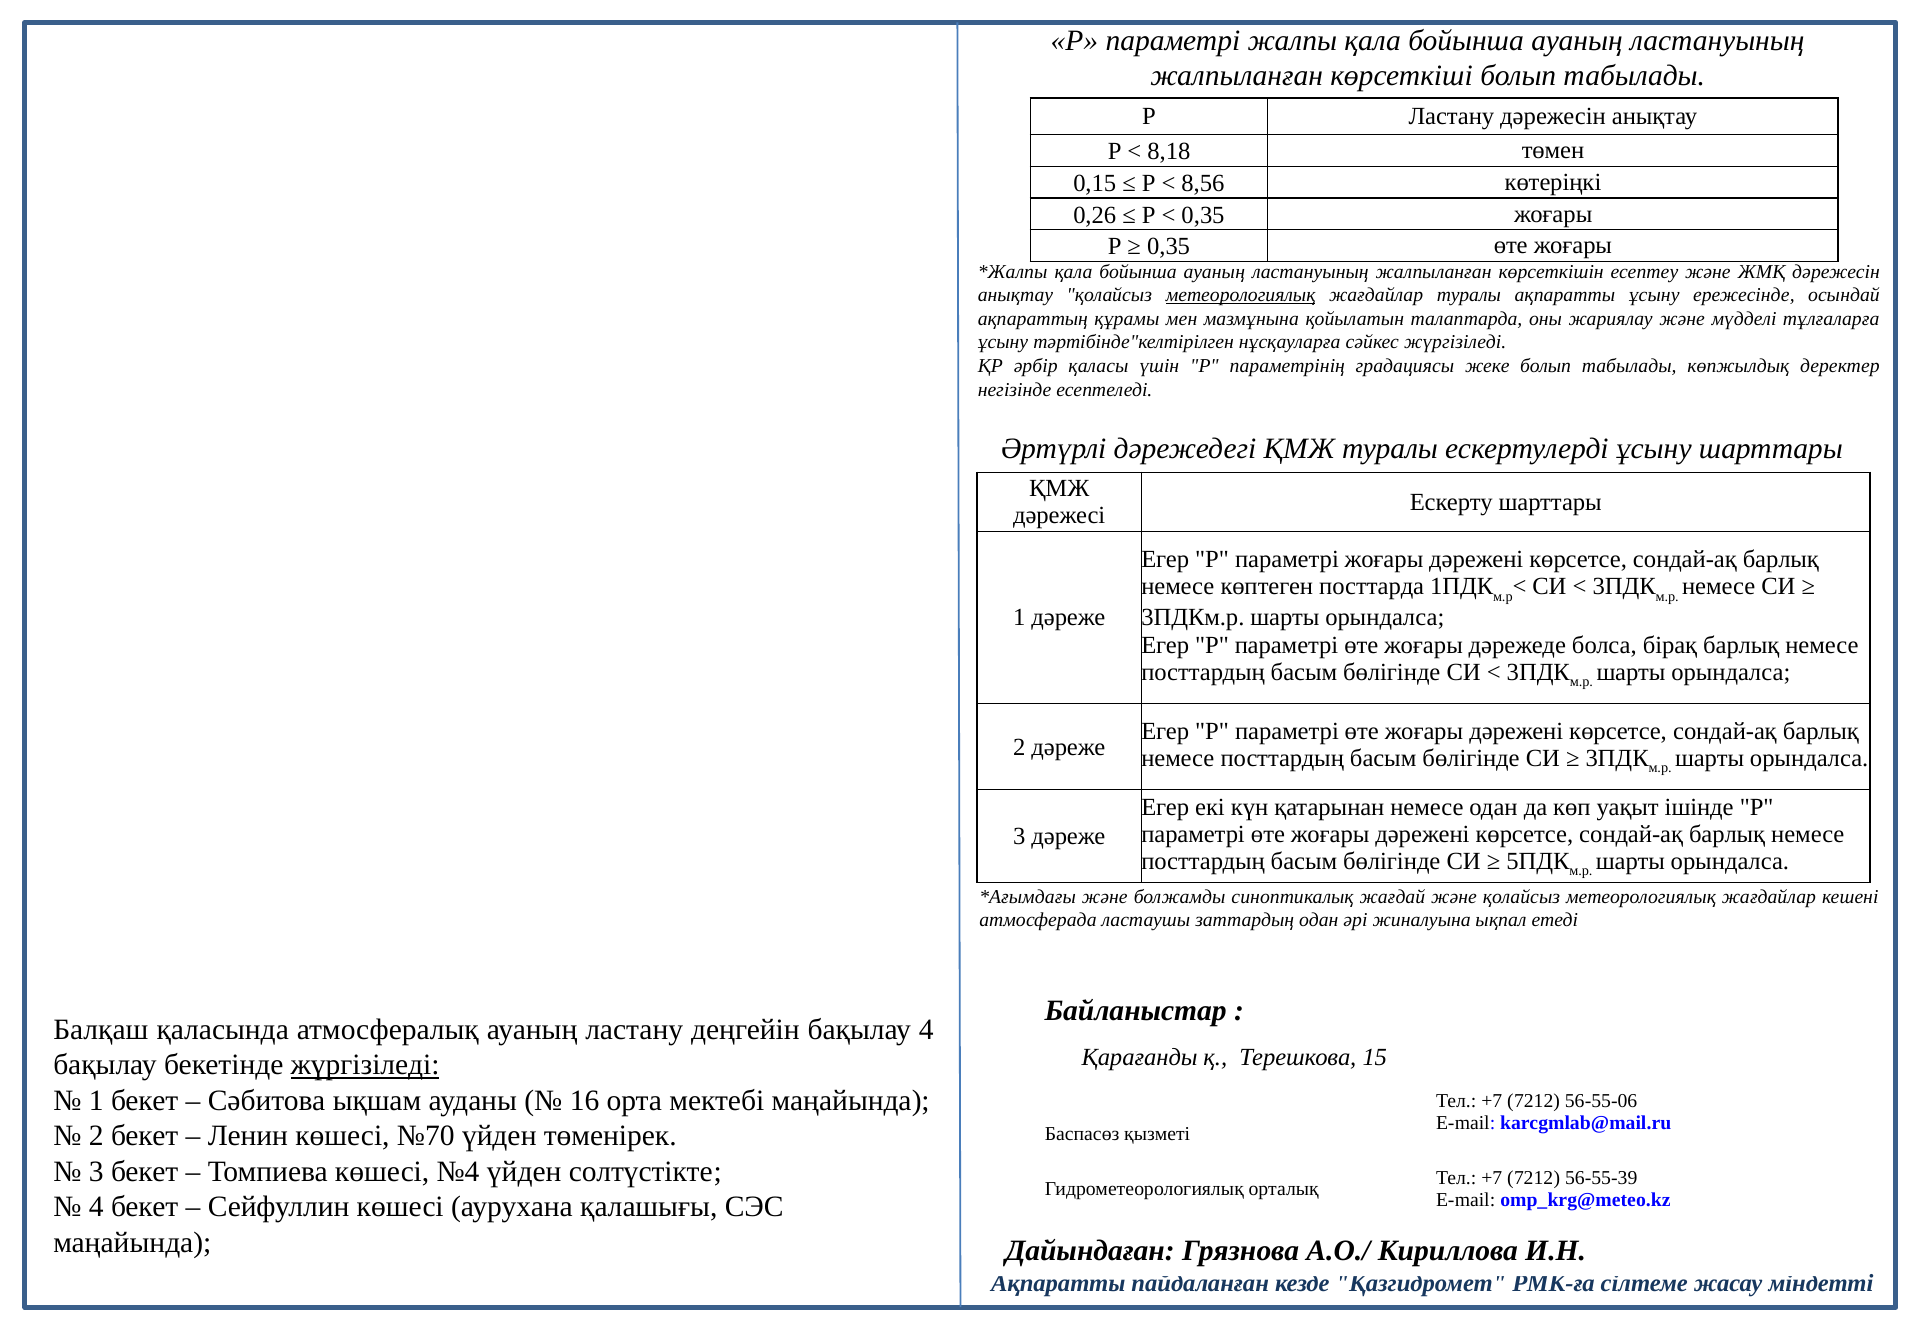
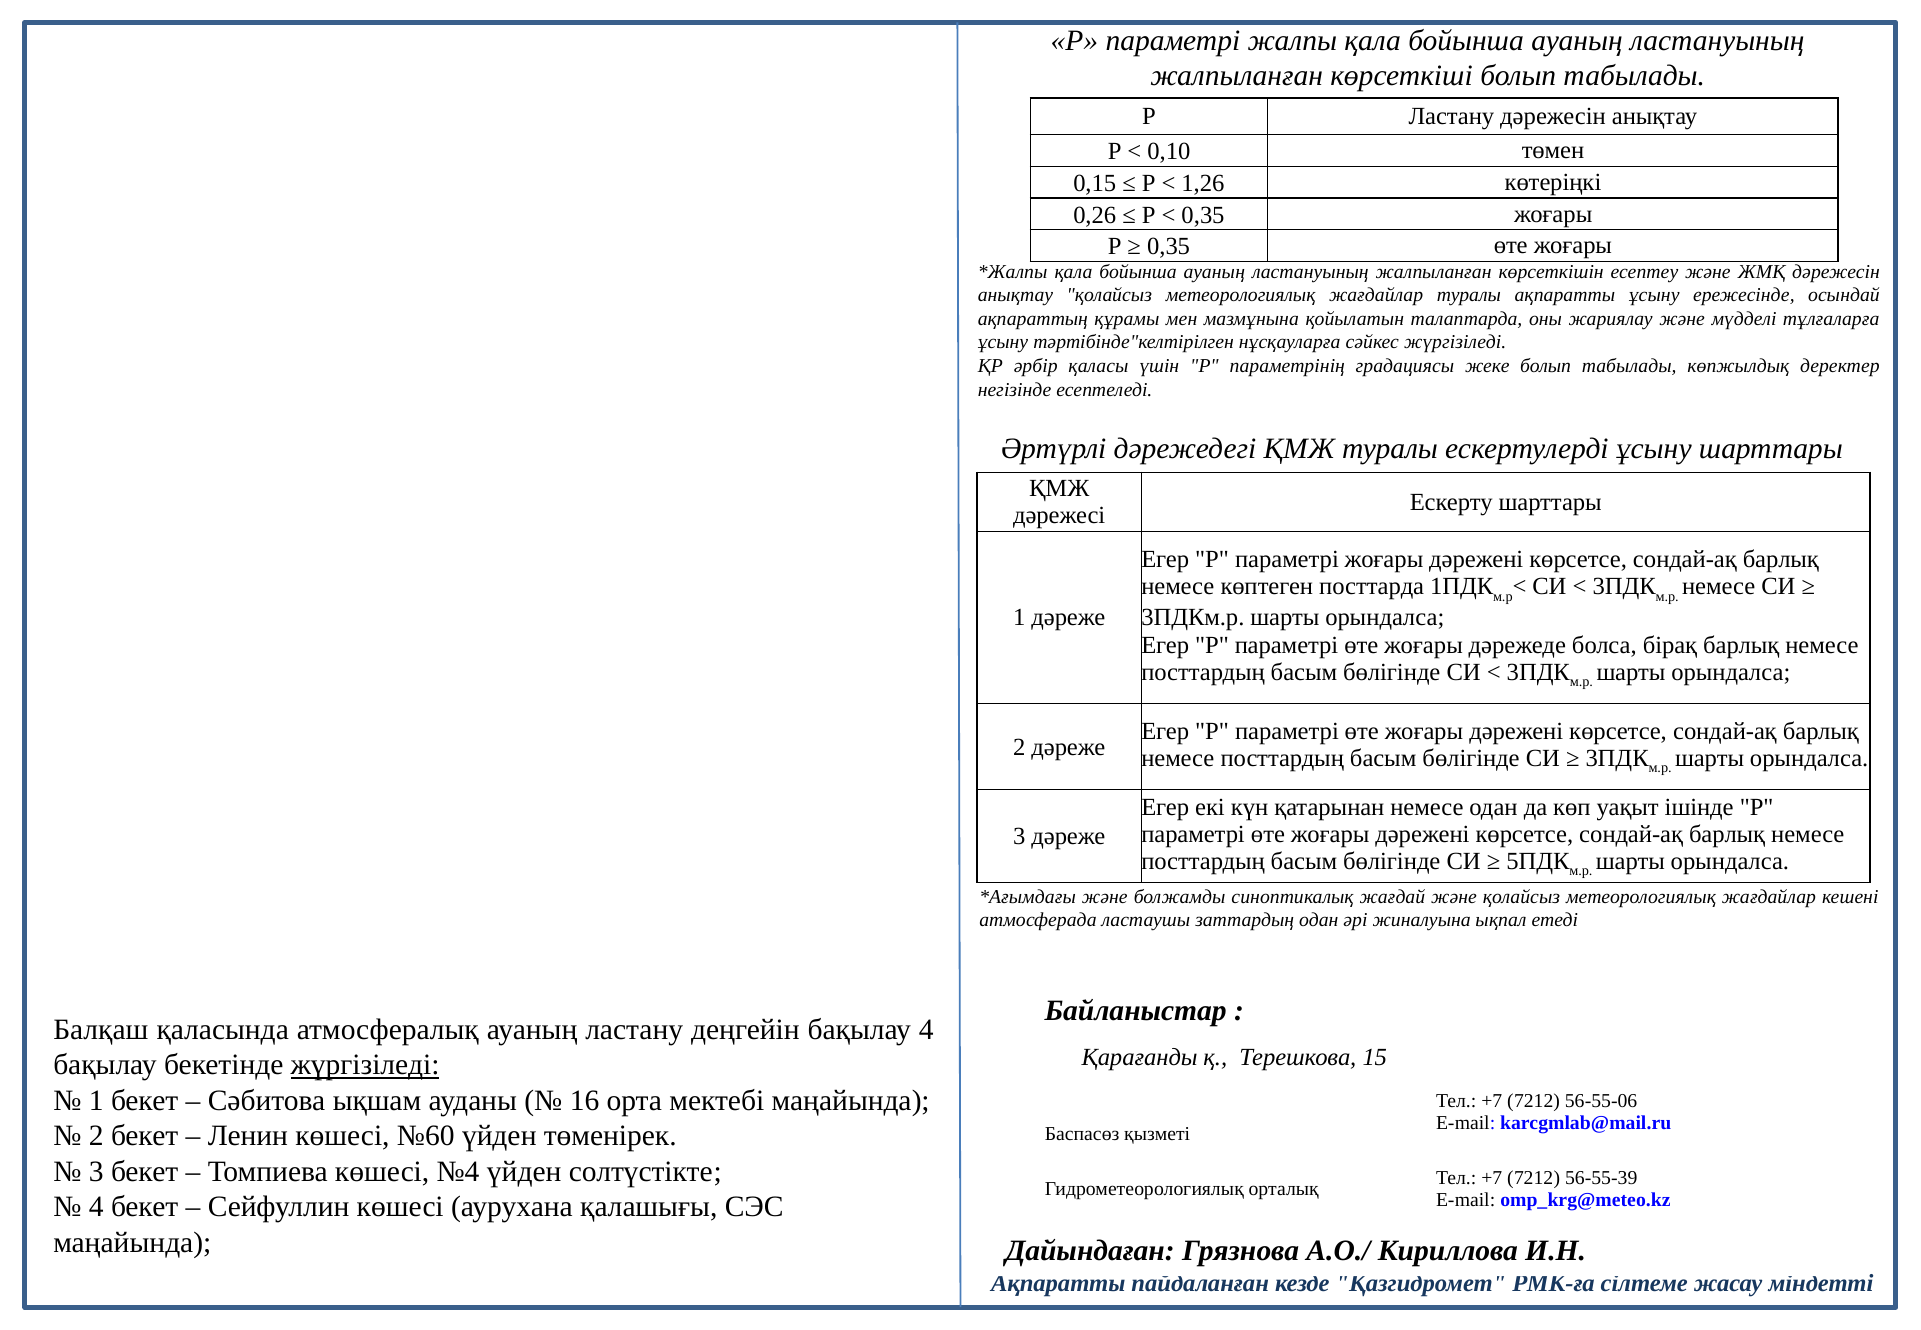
8,18: 8,18 -> 0,10 (1169, 152)
8,56: 8,56 -> 1,26 (1203, 183)
метеорологиялық underline: present -> none (1241, 295)
№70: №70 -> №60 (426, 1136)
